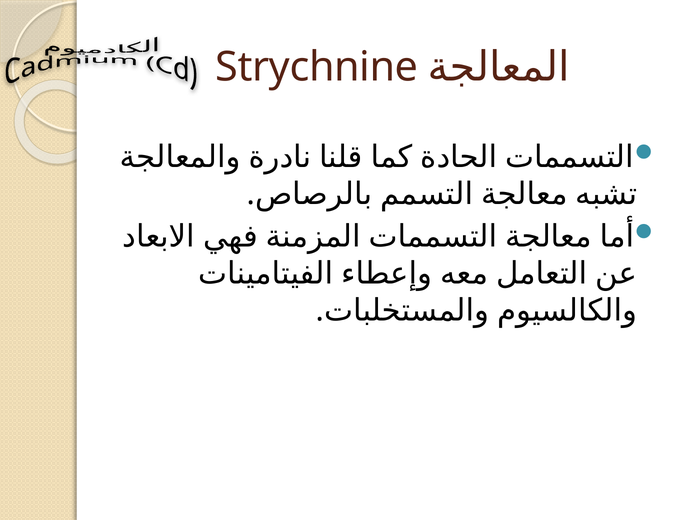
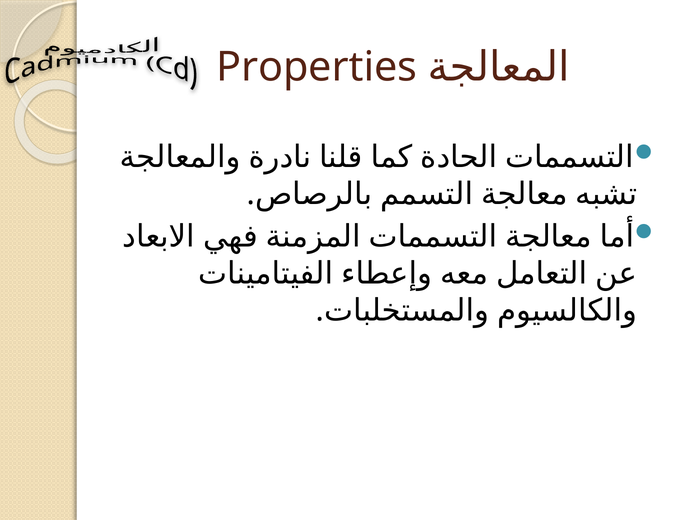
Strychnine: Strychnine -> Properties (317, 67)
